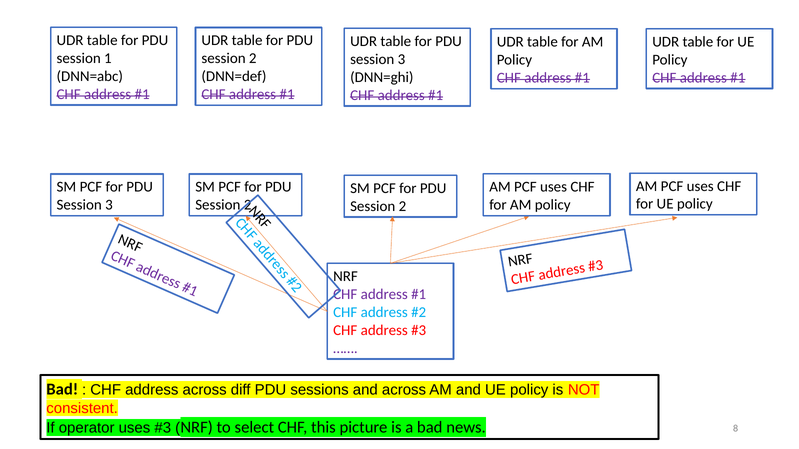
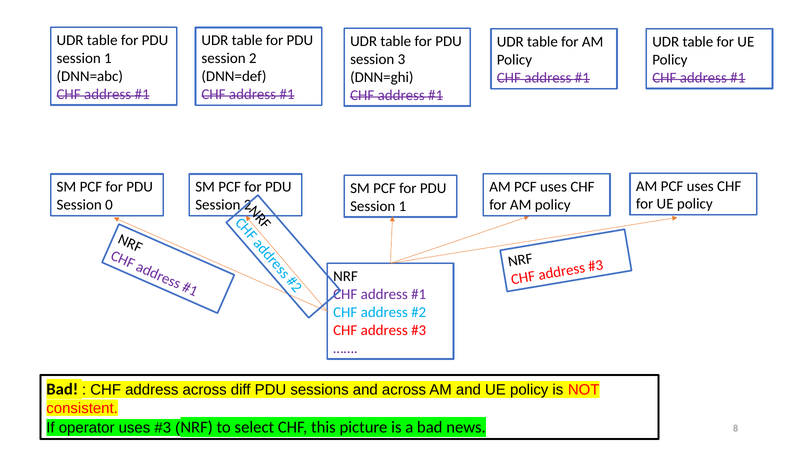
3: 3 -> 0 (109, 205)
2: 2 -> 1 (403, 206)
